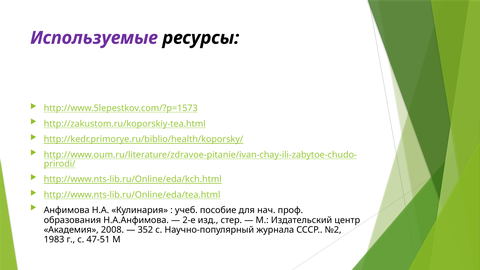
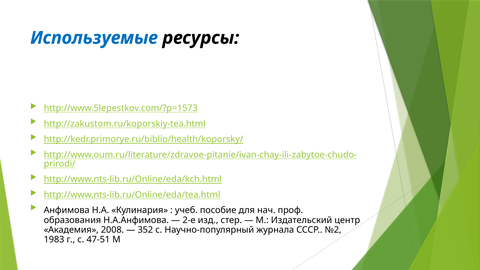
Используемые colour: purple -> blue (94, 38)
